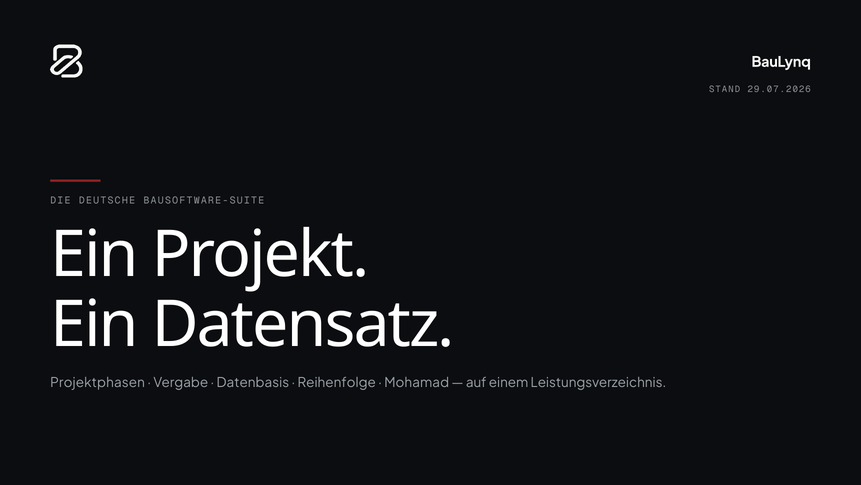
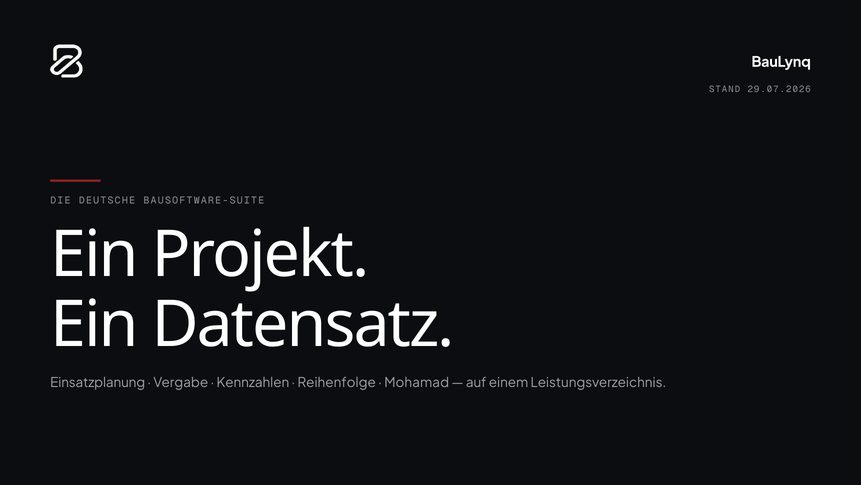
Projektphasen: Projektphasen -> Einsatzplanung (98, 382)
Datenbasis: Datenbasis -> Kennzahlen (253, 382)
